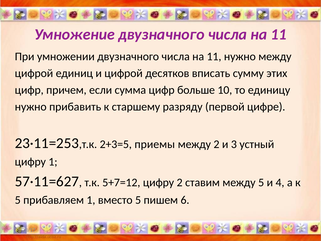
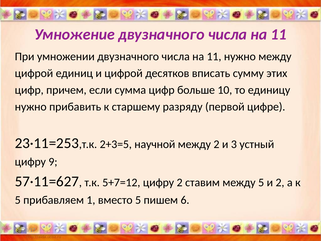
приемы: приемы -> научной (155, 144)
цифру 1: 1 -> 9 (53, 162)
и 4: 4 -> 2 (280, 182)
